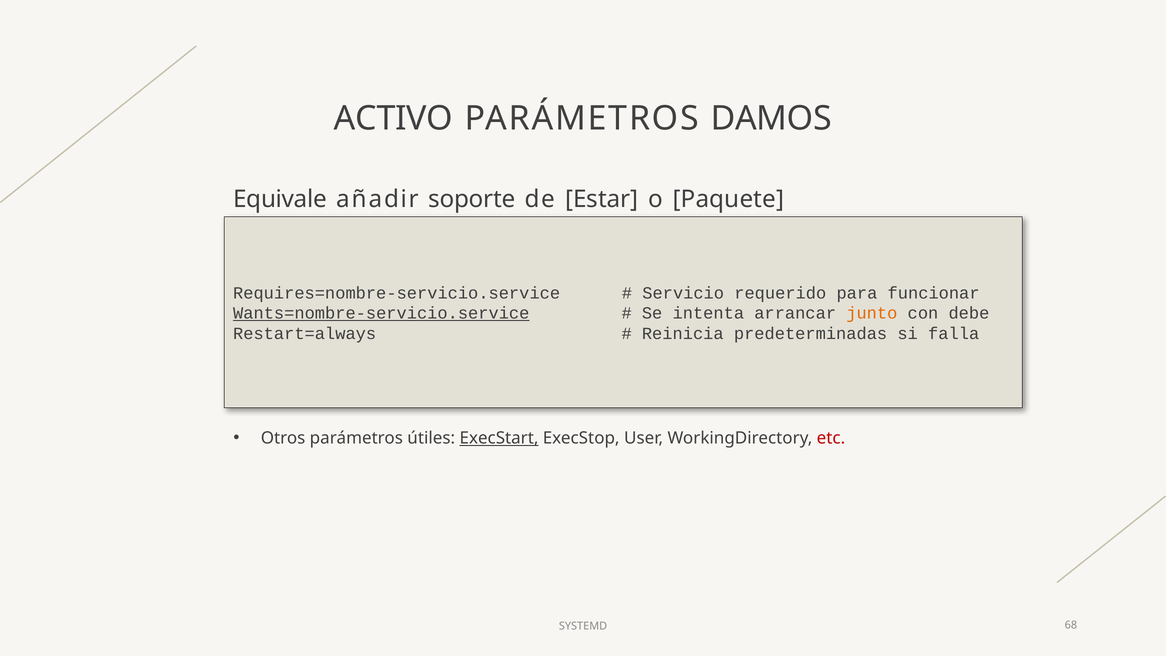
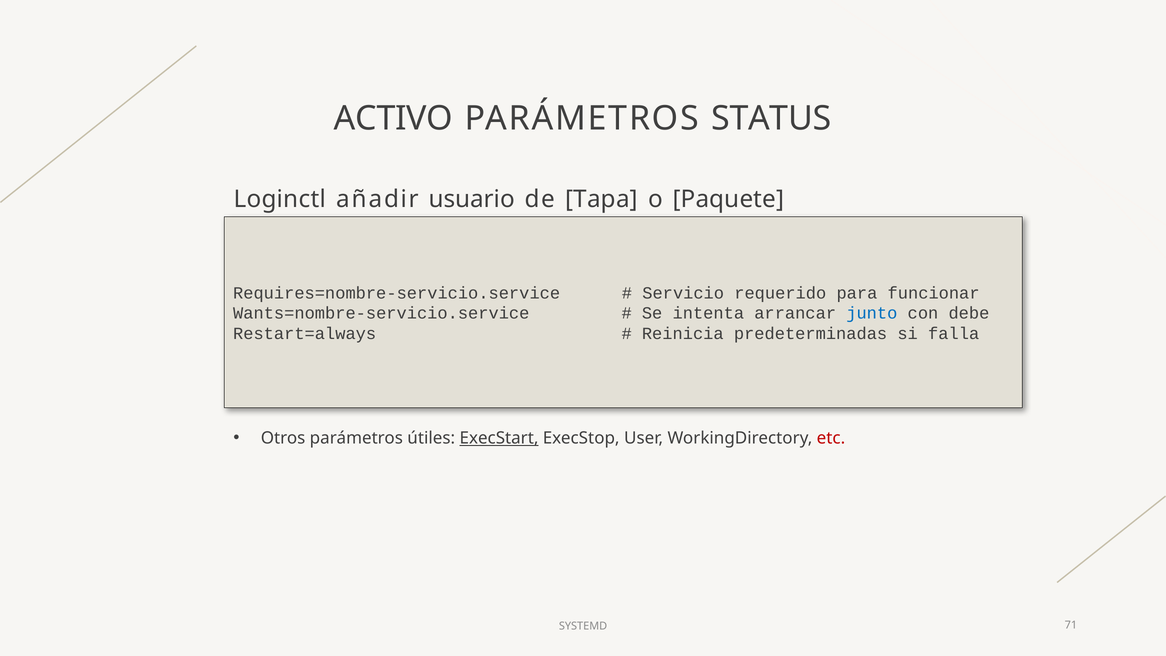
DAMOS: DAMOS -> STATUS (771, 118)
Equivale: Equivale -> Loginctl (280, 199)
soporte: soporte -> usuario (472, 199)
Estar: Estar -> Tapa (602, 199)
Wants=nombre-servicio.service underline: present -> none (381, 313)
junto colour: orange -> blue (872, 313)
68: 68 -> 71 (1071, 625)
